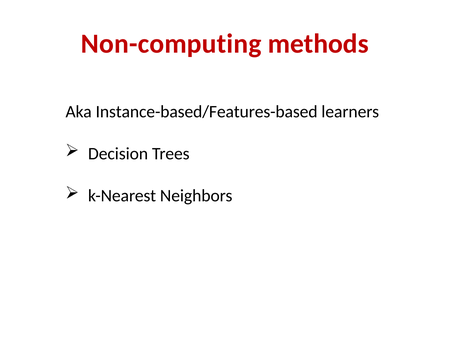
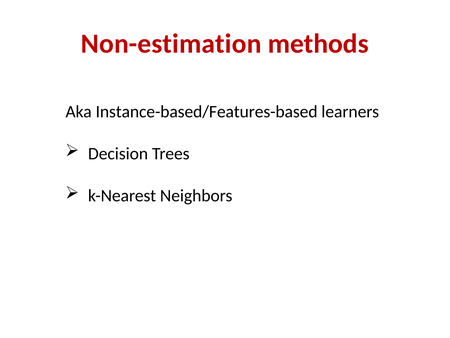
Non-computing: Non-computing -> Non-estimation (171, 44)
